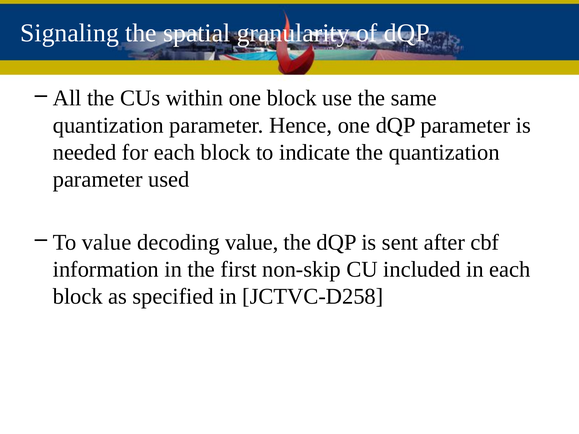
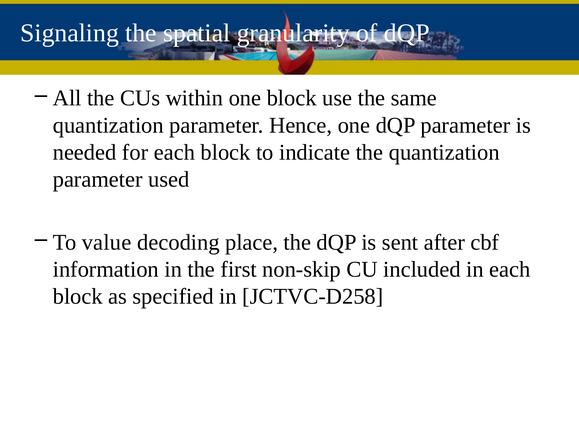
decoding value: value -> place (252, 242)
